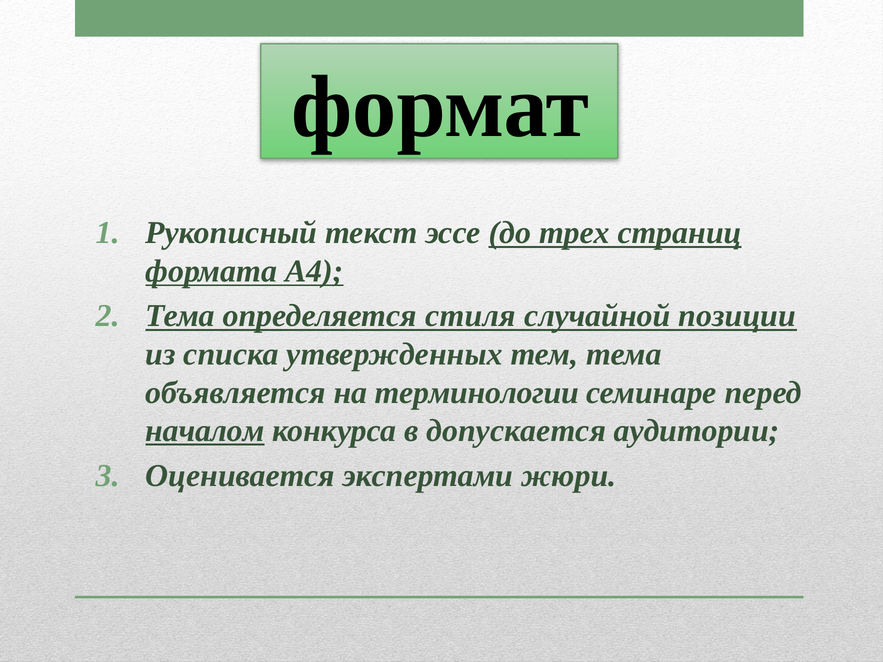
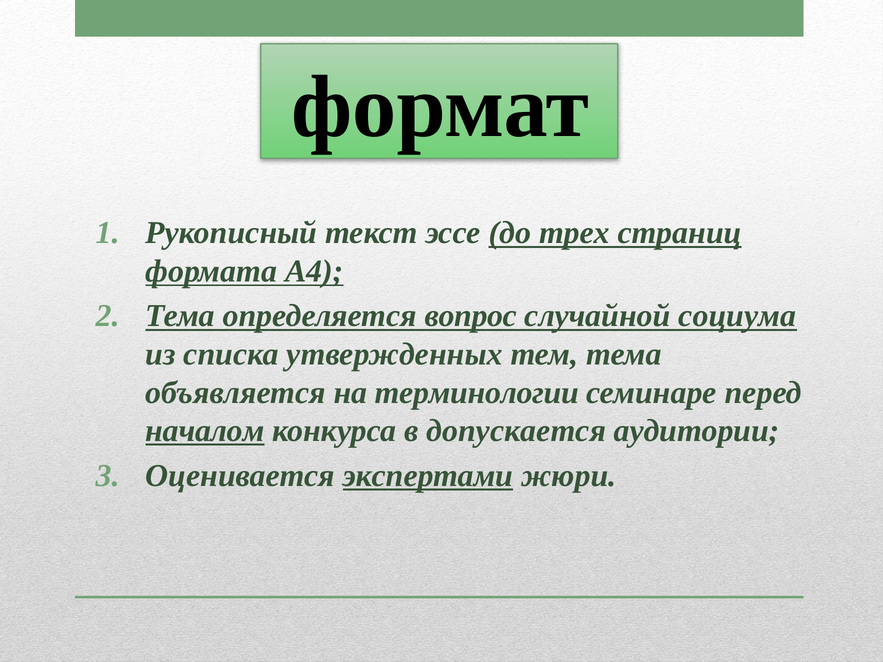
стиля: стиля -> вопрос (471, 316)
позиции: позиции -> социума (737, 316)
экспертами underline: none -> present (428, 476)
